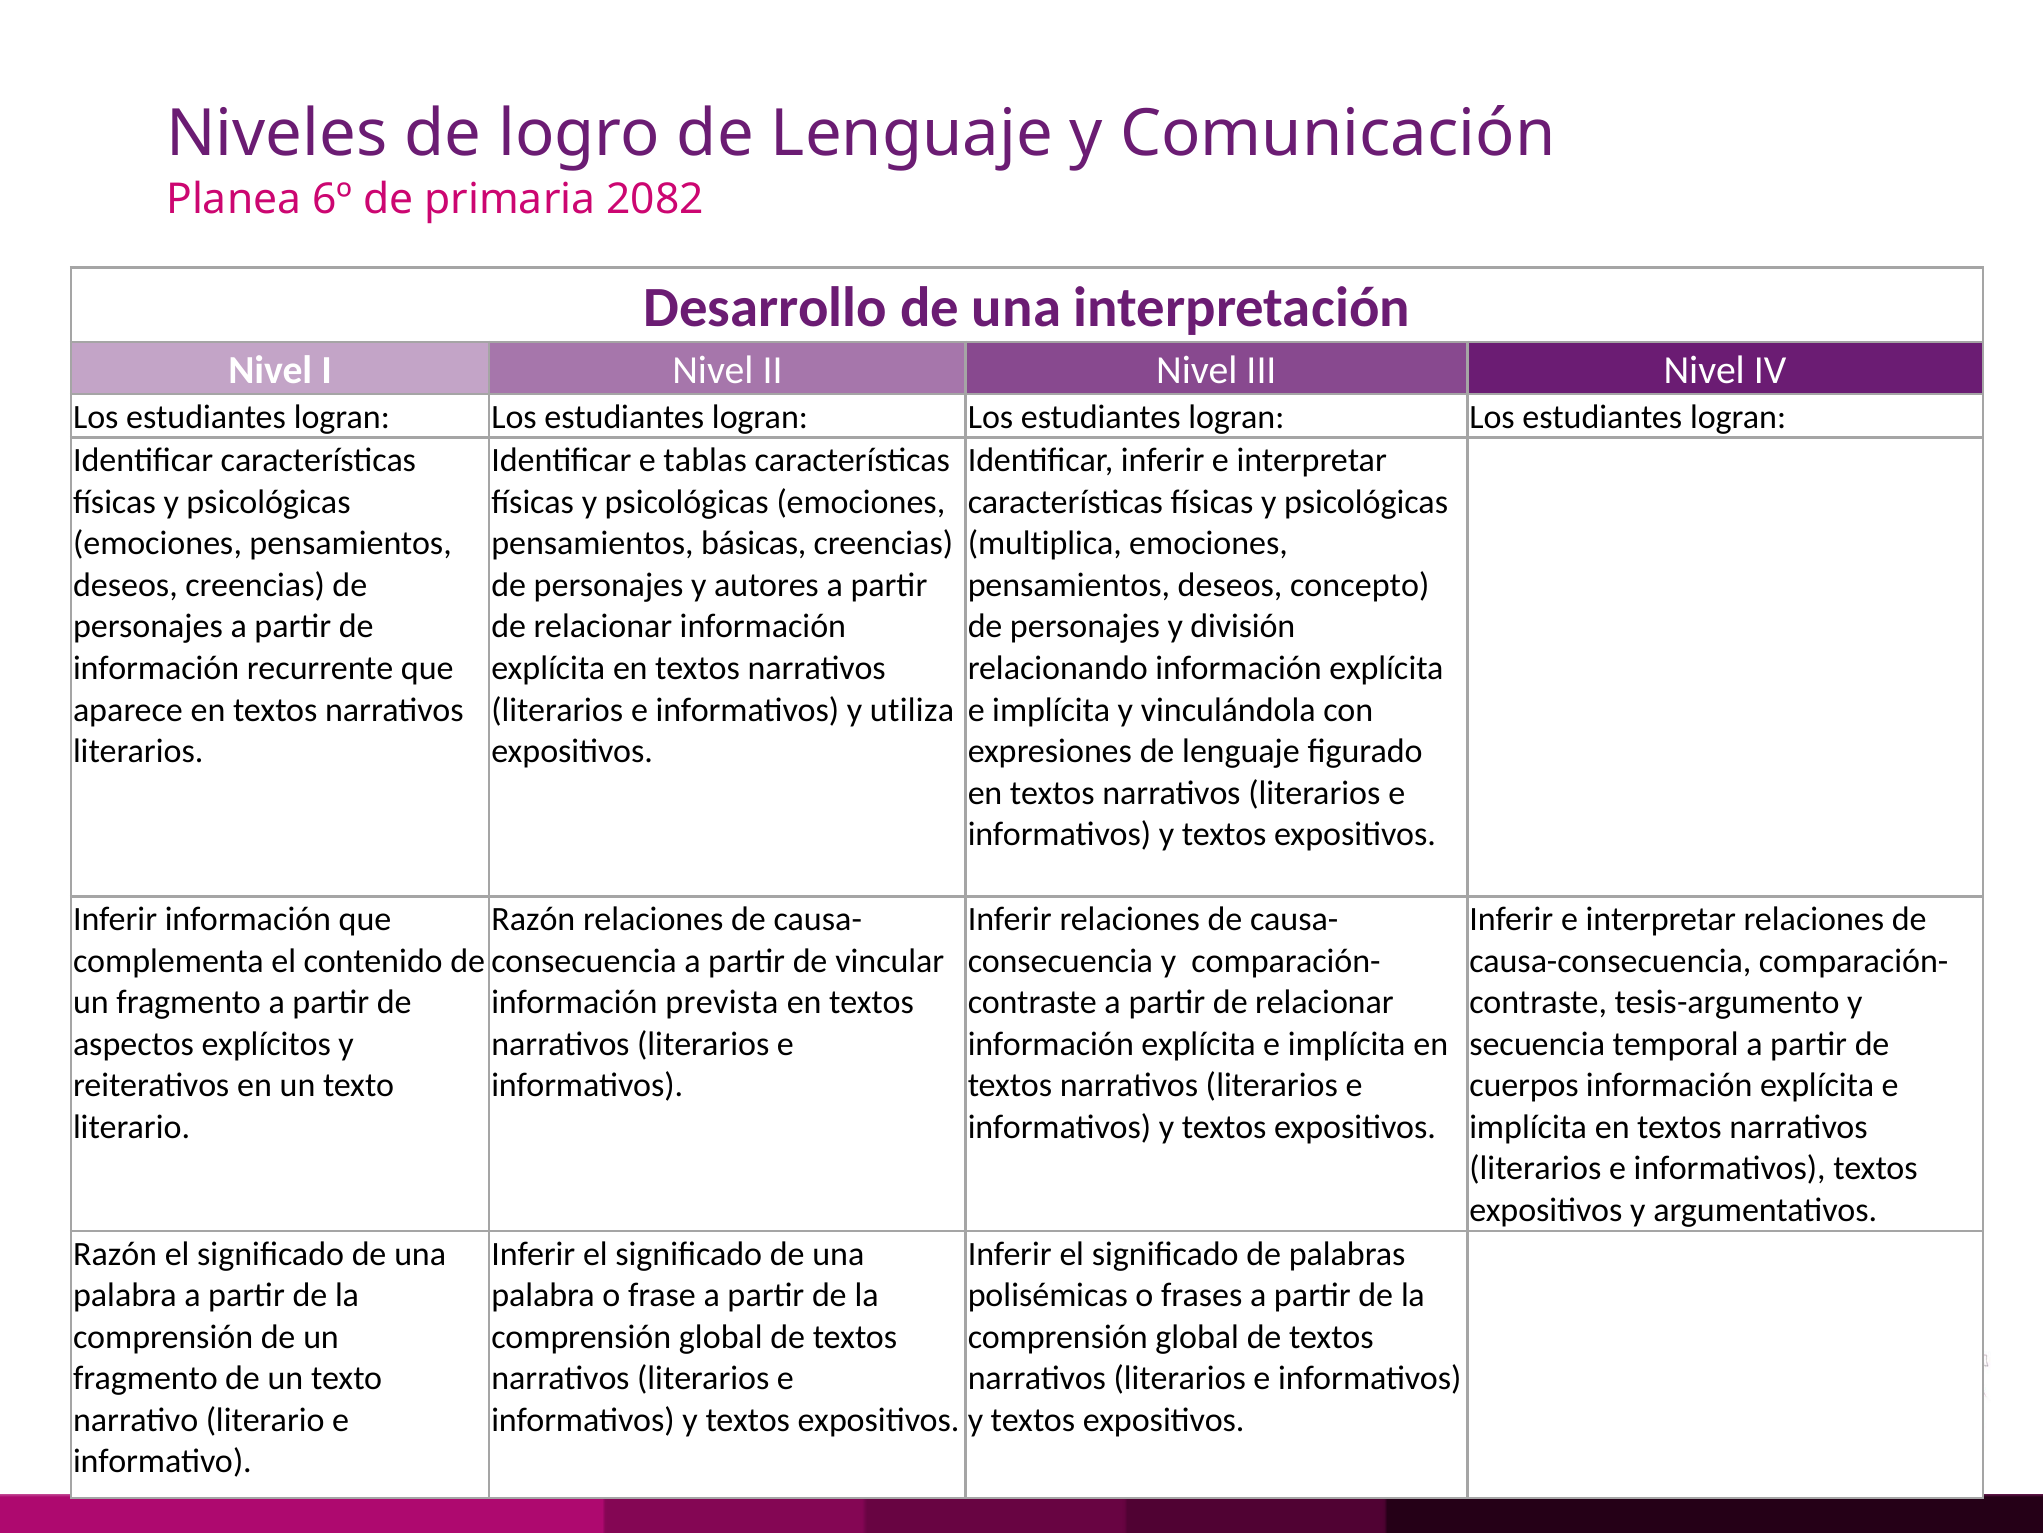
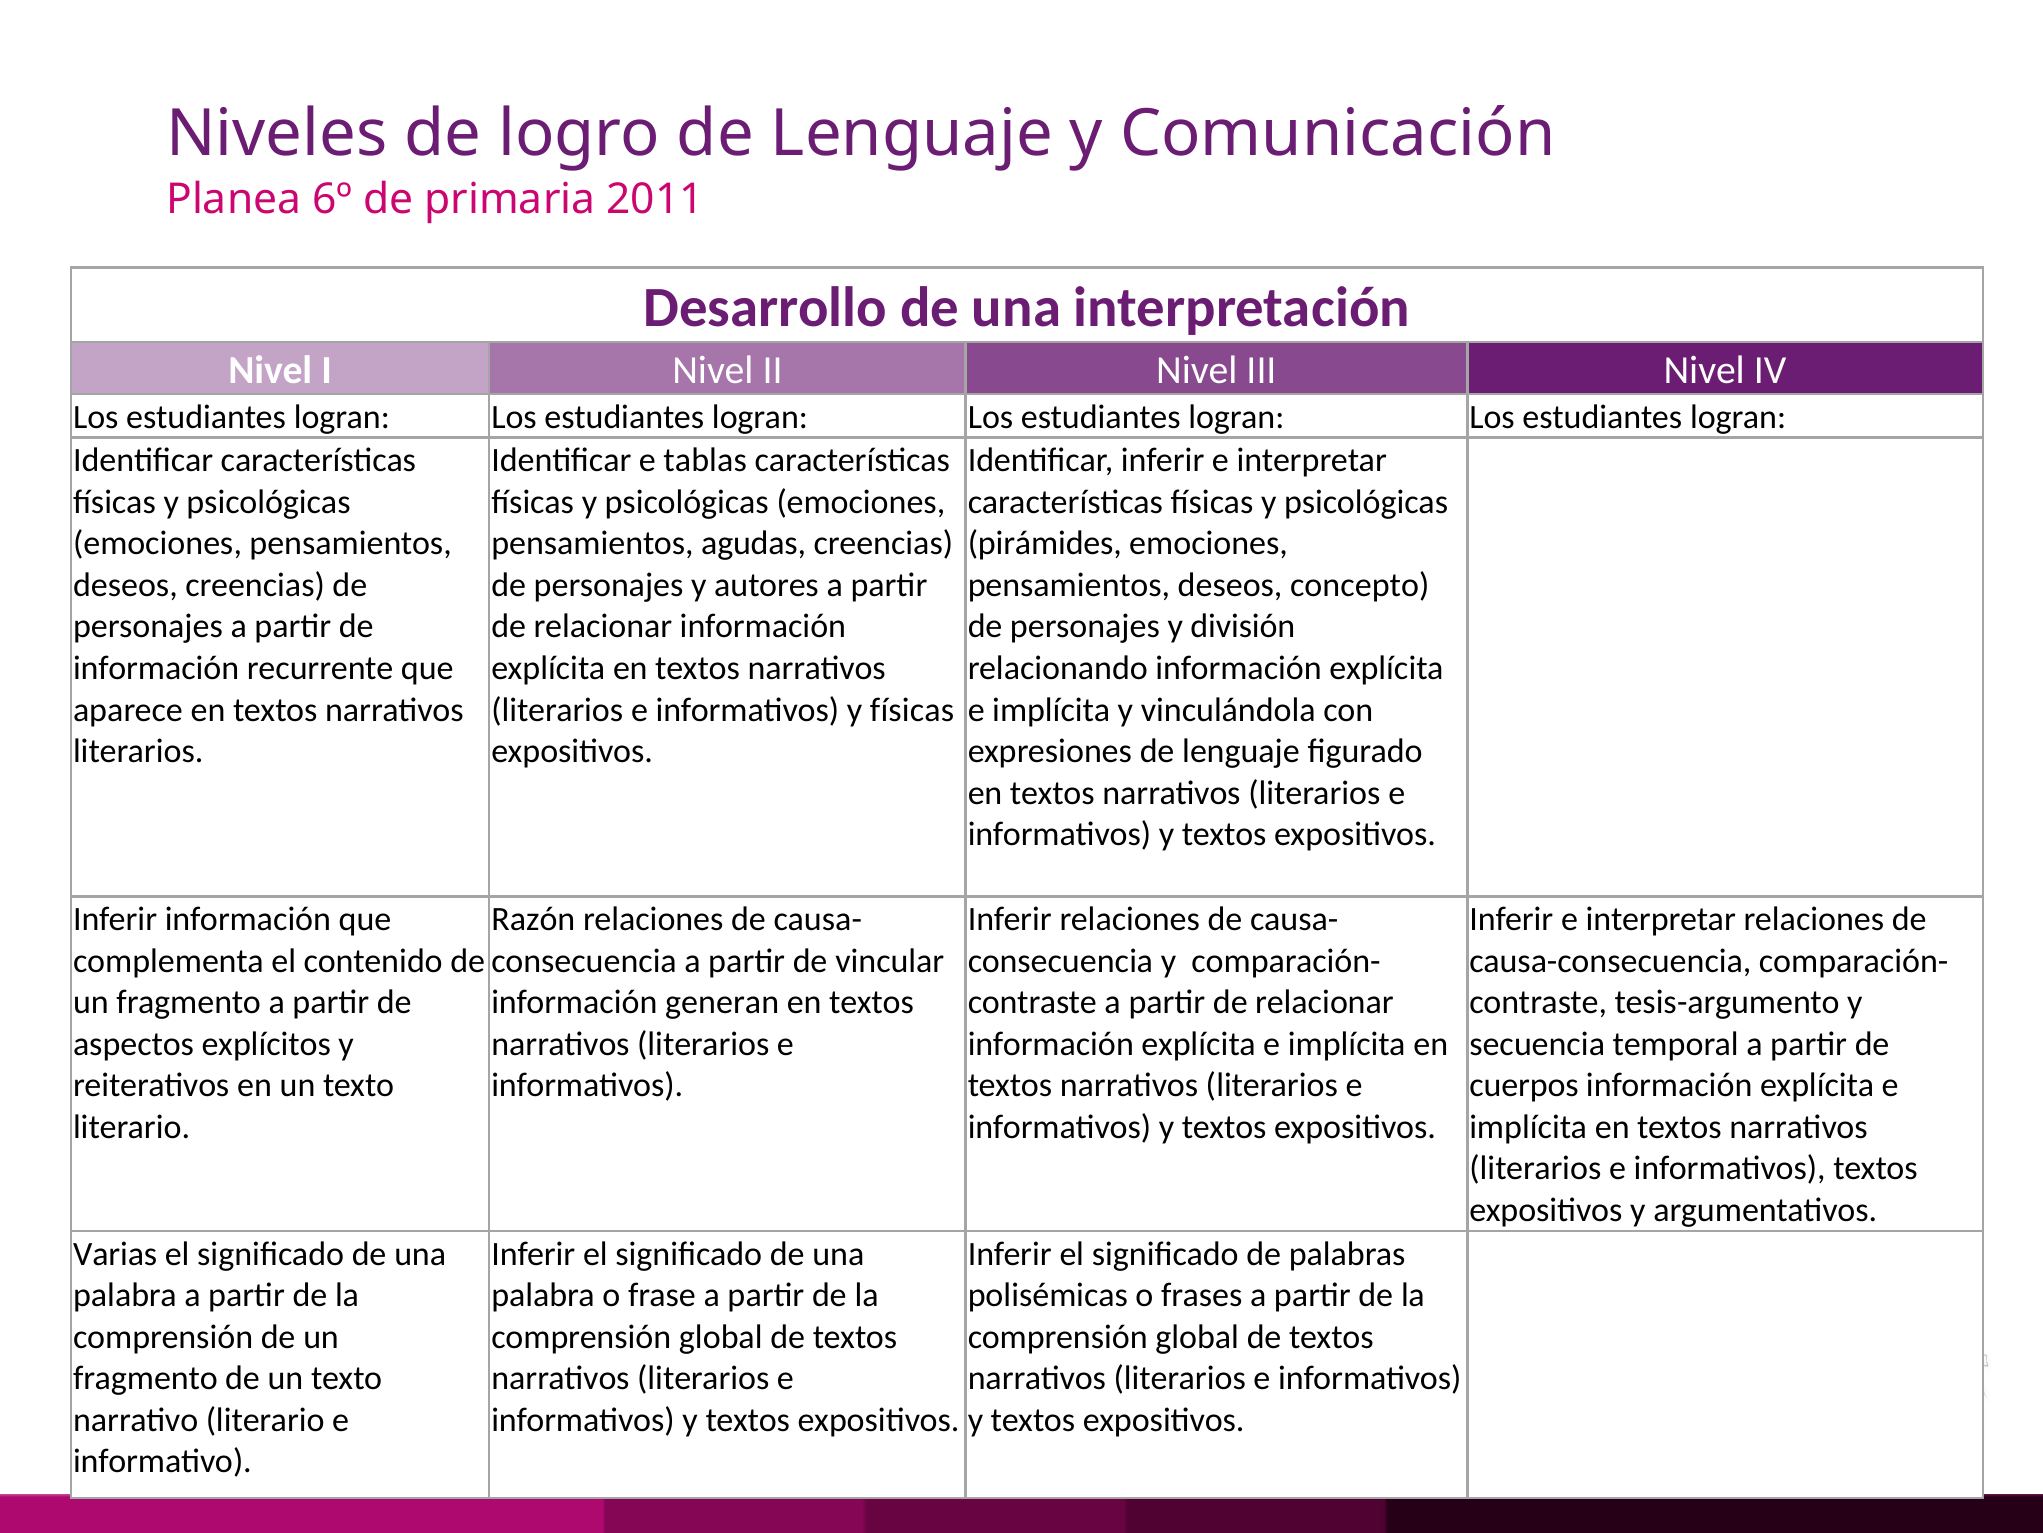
2082: 2082 -> 2011 (655, 199)
básicas: básicas -> agudas (754, 543)
multiplica: multiplica -> pirámides (1045, 543)
y utiliza: utiliza -> físicas (912, 709)
prevista: prevista -> generan (722, 1002)
Razón: Razón -> Varias (115, 1253)
